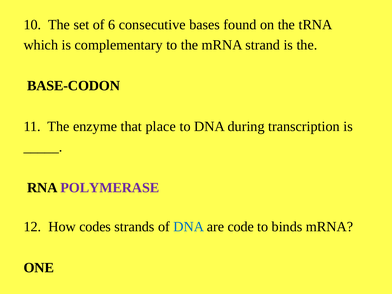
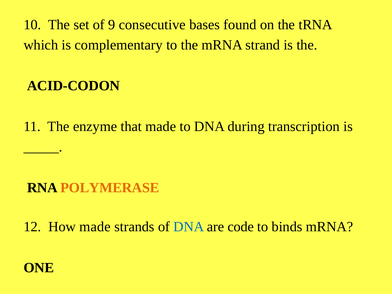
6: 6 -> 9 (112, 25)
BASE-CODON: BASE-CODON -> ACID-CODON (73, 86)
that place: place -> made (161, 126)
POLYMERASE colour: purple -> orange (110, 188)
How codes: codes -> made (95, 227)
